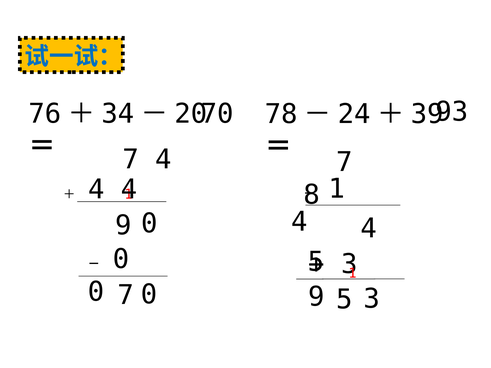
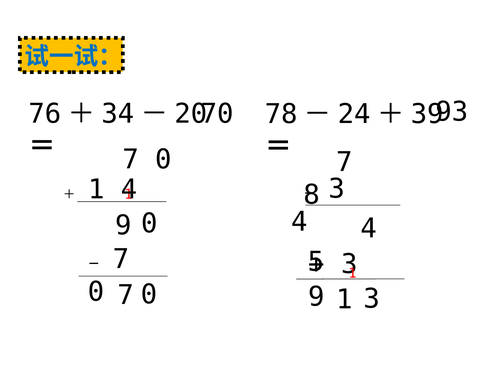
4: 4 -> 0 (163, 159)
1: 1 -> 3 (337, 189)
4: 4 -> 1 (96, 190)
0: 0 -> 7 (121, 259)
9 5: 5 -> 1 (344, 300)
